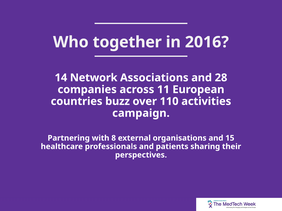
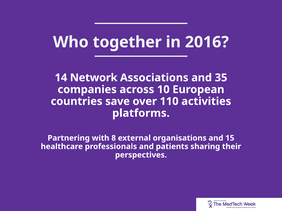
28: 28 -> 35 (221, 78)
11: 11 -> 10 (163, 90)
buzz: buzz -> save (118, 102)
campaign: campaign -> platforms (141, 113)
